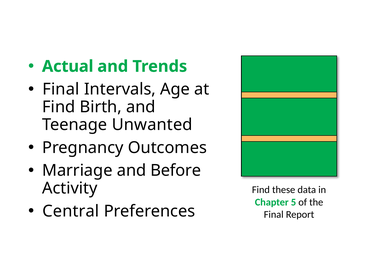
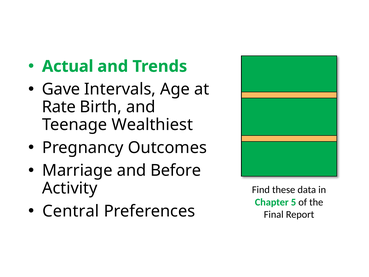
Final: Final -> Gave (61, 89)
Find: Find -> Rate (59, 107)
Unwanted: Unwanted -> Wealthiest (152, 125)
